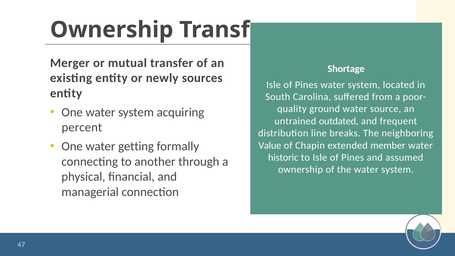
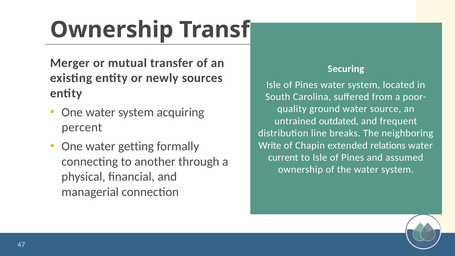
Shortage: Shortage -> Securing (346, 69)
Value: Value -> Write (270, 145)
member: member -> relations (388, 145)
historic: historic -> current (283, 157)
